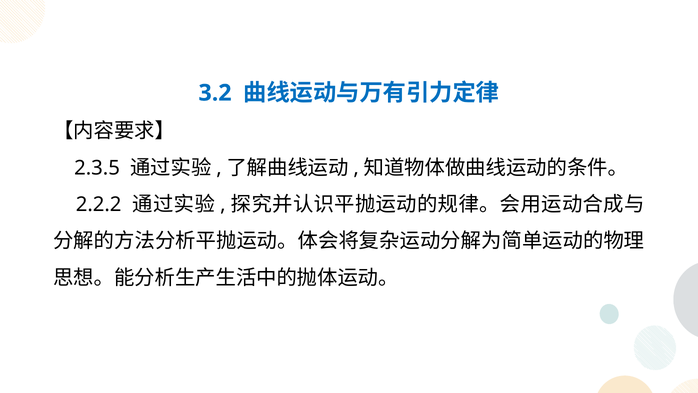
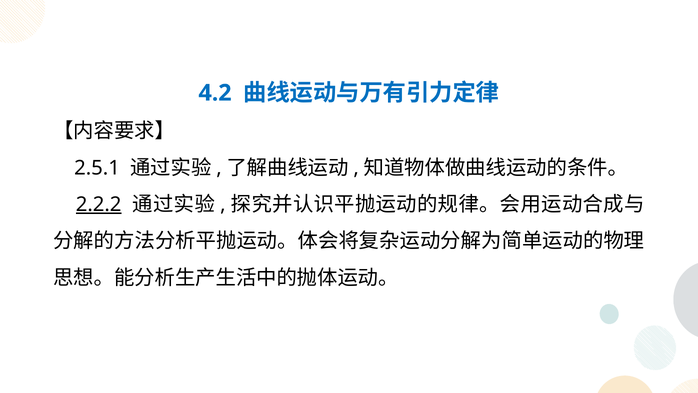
3.2: 3.2 -> 4.2 (215, 93)
2.3.5: 2.3.5 -> 2.5.1 (97, 168)
2.2.2 underline: none -> present (99, 204)
